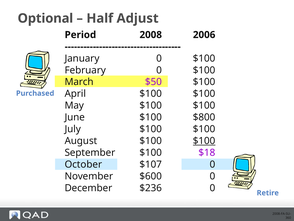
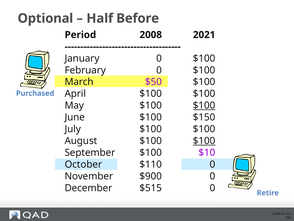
Adjust: Adjust -> Before (138, 18)
2006: 2006 -> 2021 (204, 35)
$100 underline: none -> present (204, 105)
$800: $800 -> $150 (204, 117)
$18: $18 -> $10 (207, 152)
$107: $107 -> $110 (151, 164)
$600: $600 -> $900 (151, 176)
$236: $236 -> $515 (151, 188)
